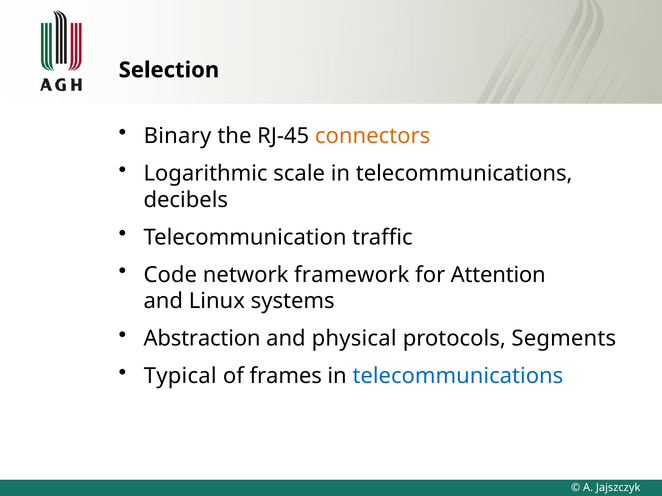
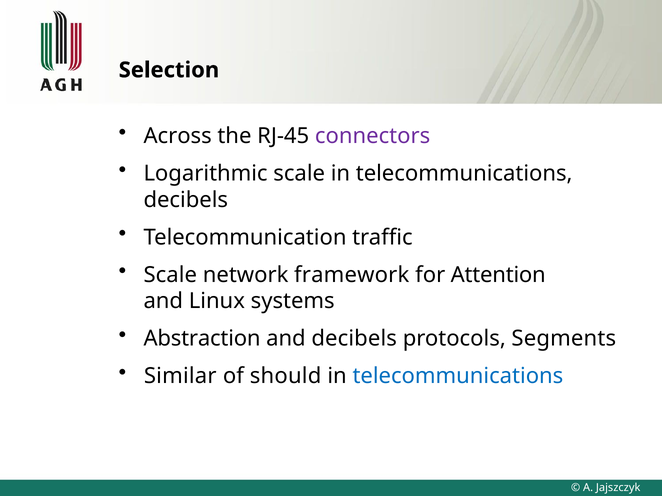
Binary: Binary -> Across (178, 136)
connectors colour: orange -> purple (373, 136)
Code: Code -> Scale (170, 275)
and physical: physical -> decibels (354, 339)
Typical: Typical -> Similar (180, 376)
frames: frames -> should (286, 376)
